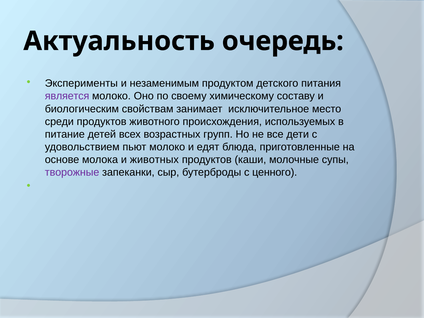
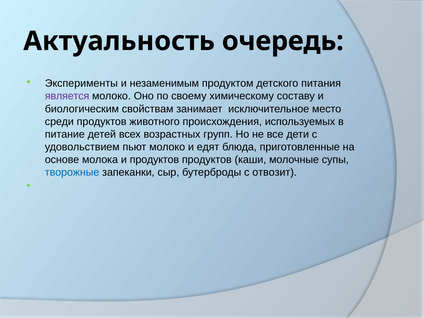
и животных: животных -> продуктов (154, 160)
творожные colour: purple -> blue (72, 172)
ценного: ценного -> отвозит (275, 172)
